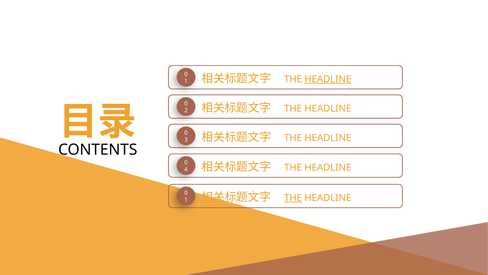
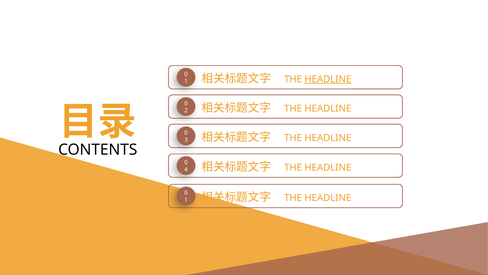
THE underline: present -> none (293, 198)
